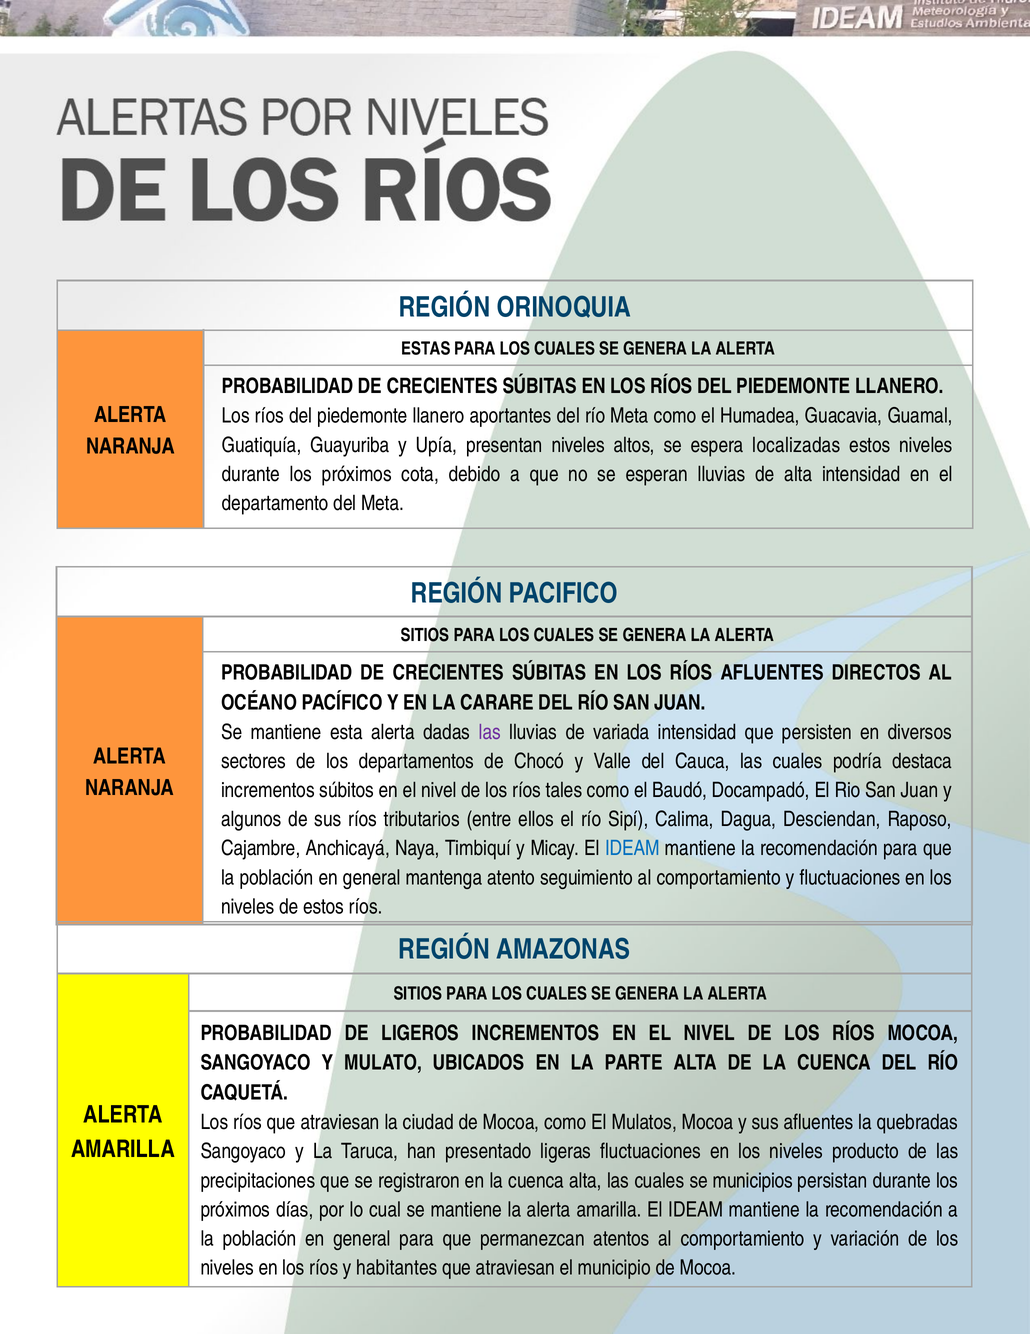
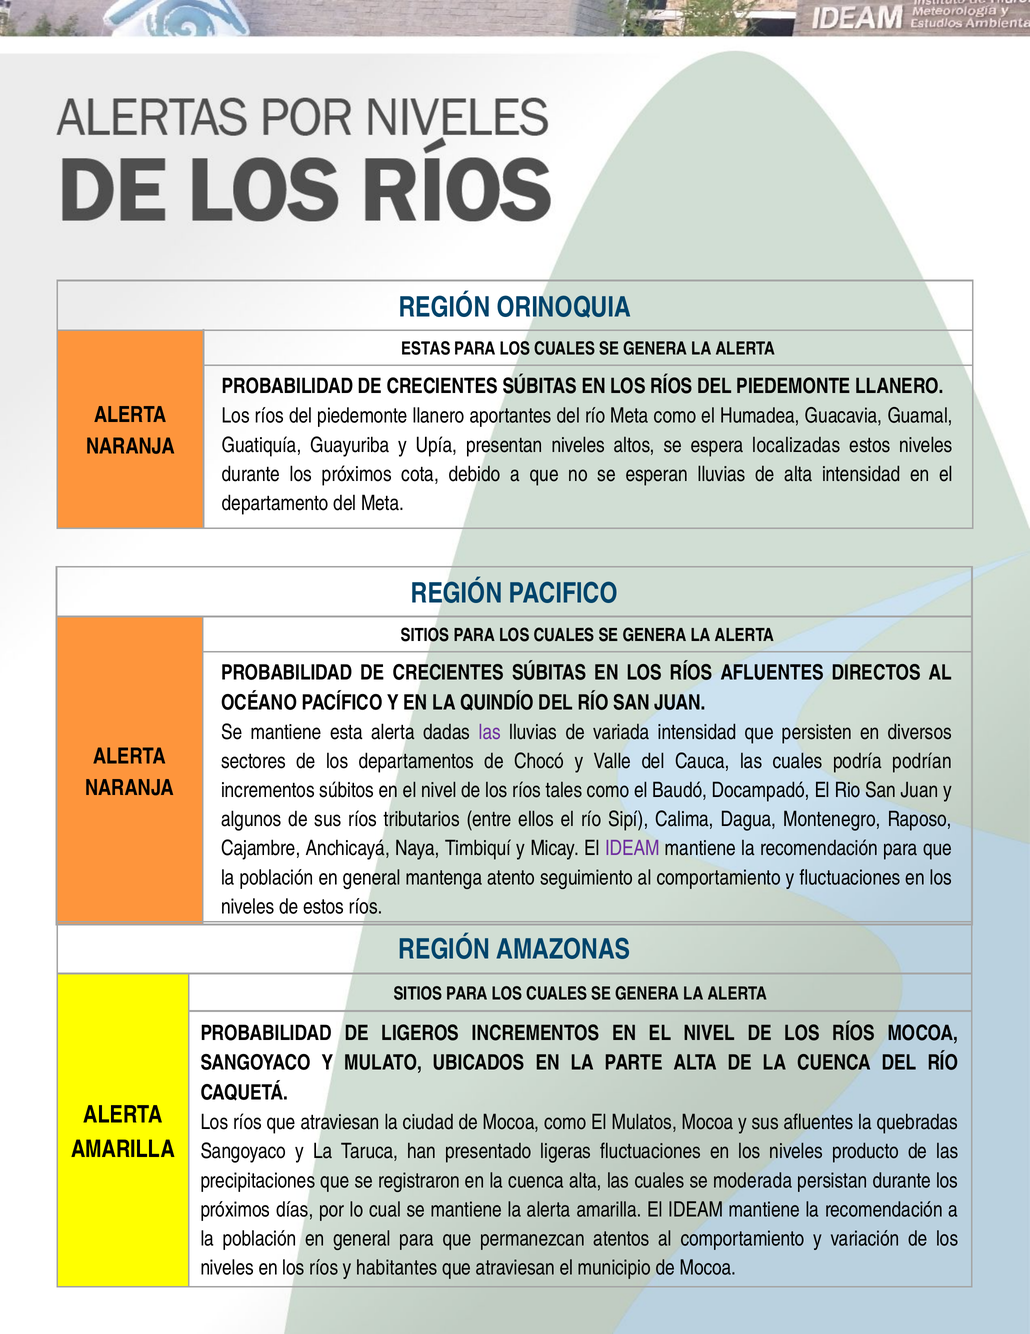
CARARE: CARARE -> QUINDÍO (497, 702)
destaca: destaca -> podrían (922, 761)
Desciendan: Desciendan -> Montenegro (832, 819)
IDEAM colour: blue -> purple (632, 848)
municipios: municipios -> moderada (753, 1180)
